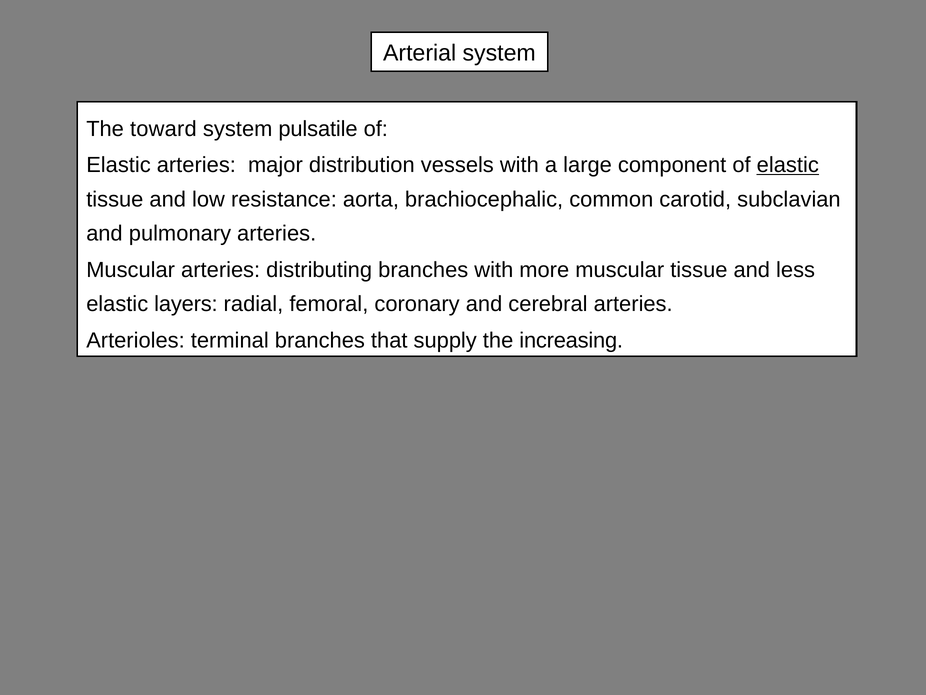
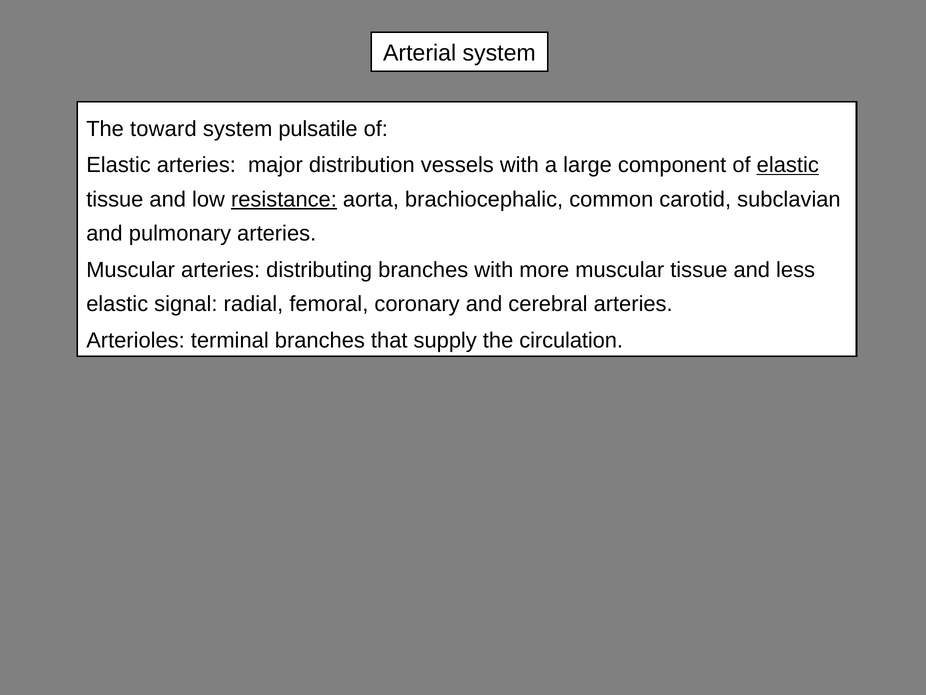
resistance underline: none -> present (284, 199)
layers: layers -> signal (186, 304)
increasing: increasing -> circulation (571, 340)
